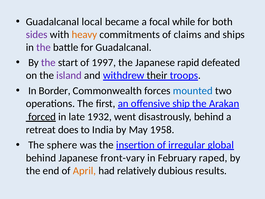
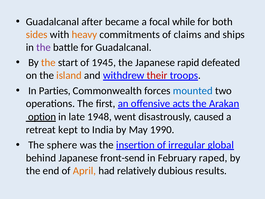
local: local -> after (92, 22)
sides colour: purple -> orange (37, 35)
the colour: purple -> orange (48, 63)
1997: 1997 -> 1945 (104, 63)
island colour: purple -> orange (69, 75)
their colour: black -> red (157, 75)
Border: Border -> Parties (55, 91)
ship: ship -> acts (181, 104)
forced: forced -> option (42, 117)
1932: 1932 -> 1948 (100, 117)
disastrously behind: behind -> caused (209, 117)
does: does -> kept (68, 130)
1958: 1958 -> 1990 (162, 130)
front-vary: front-vary -> front-send (123, 158)
